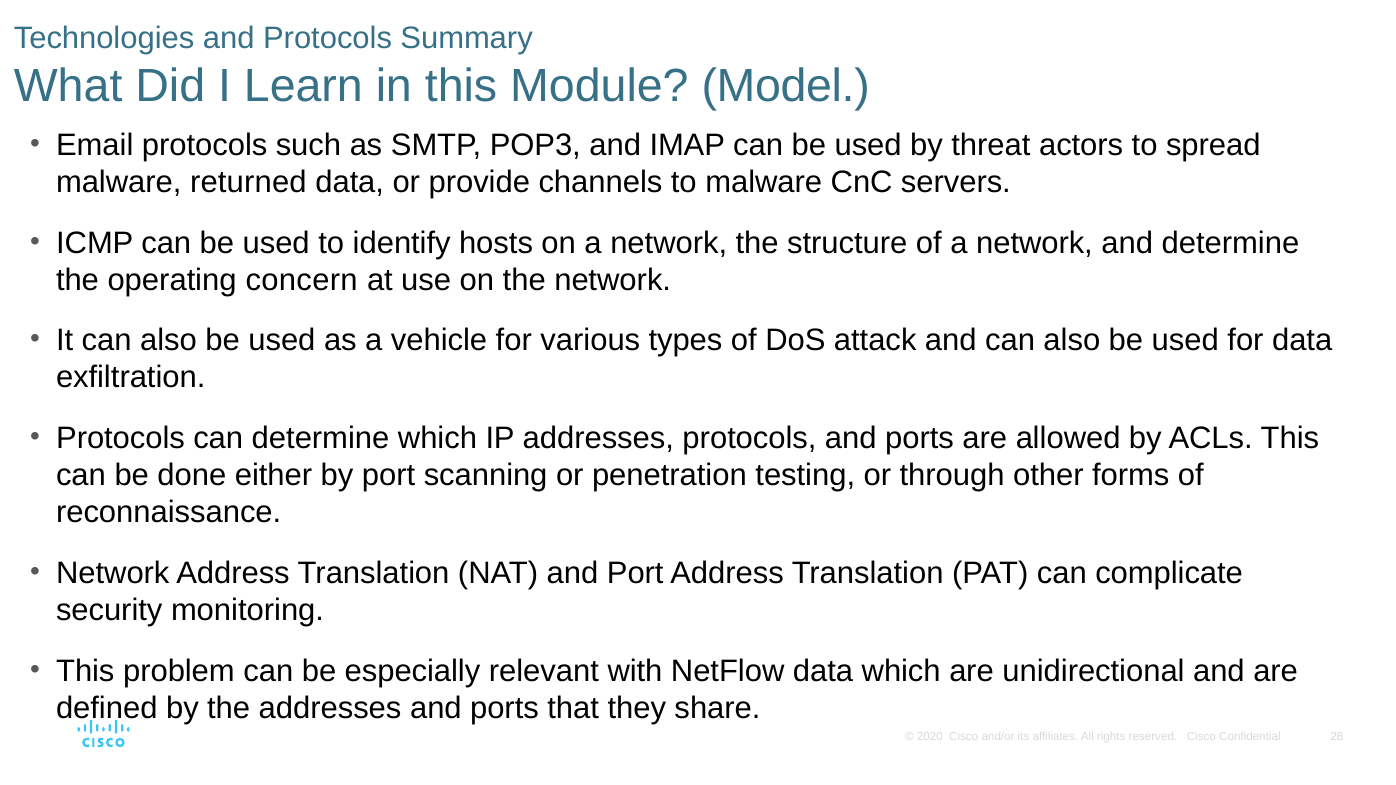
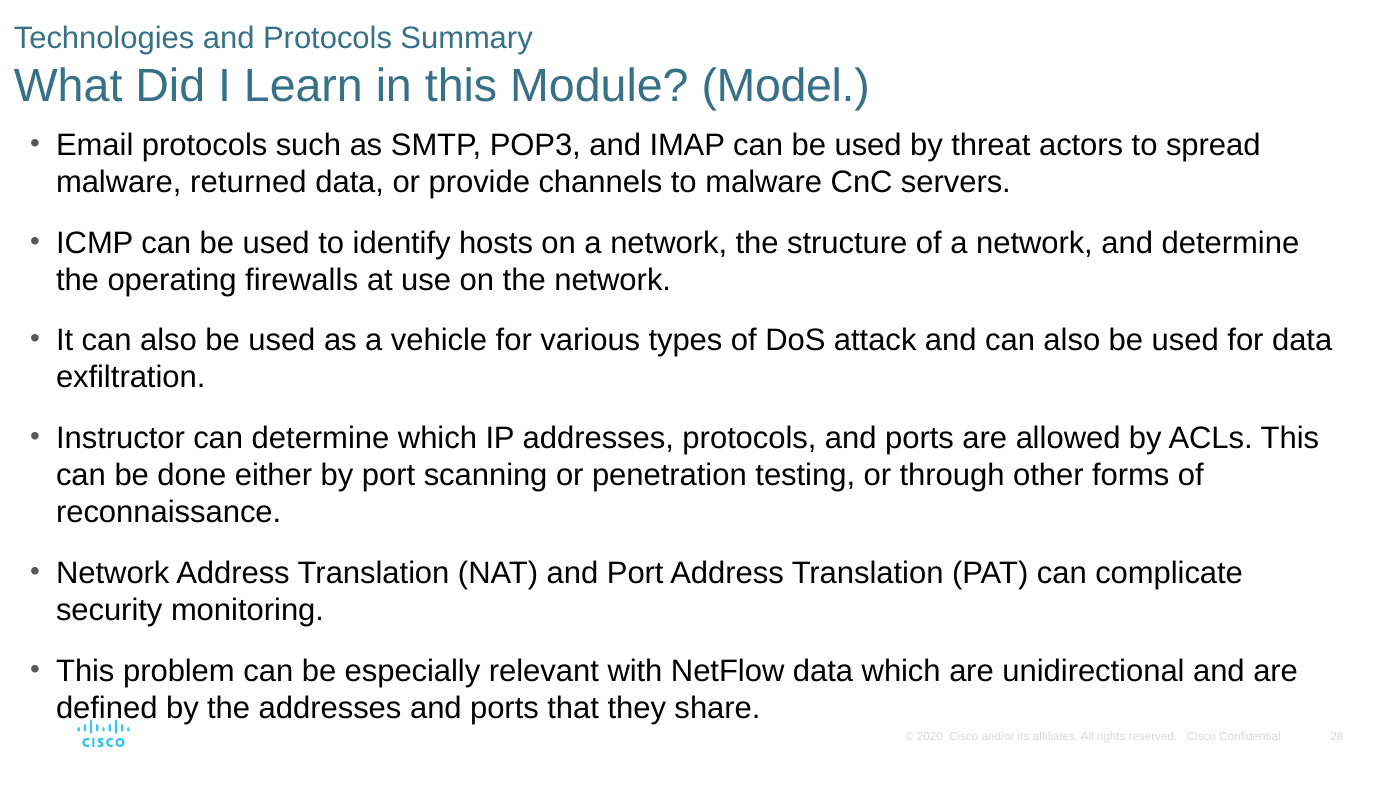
concern: concern -> firewalls (302, 280)
Protocols: Protocols -> Instructor (121, 438)
